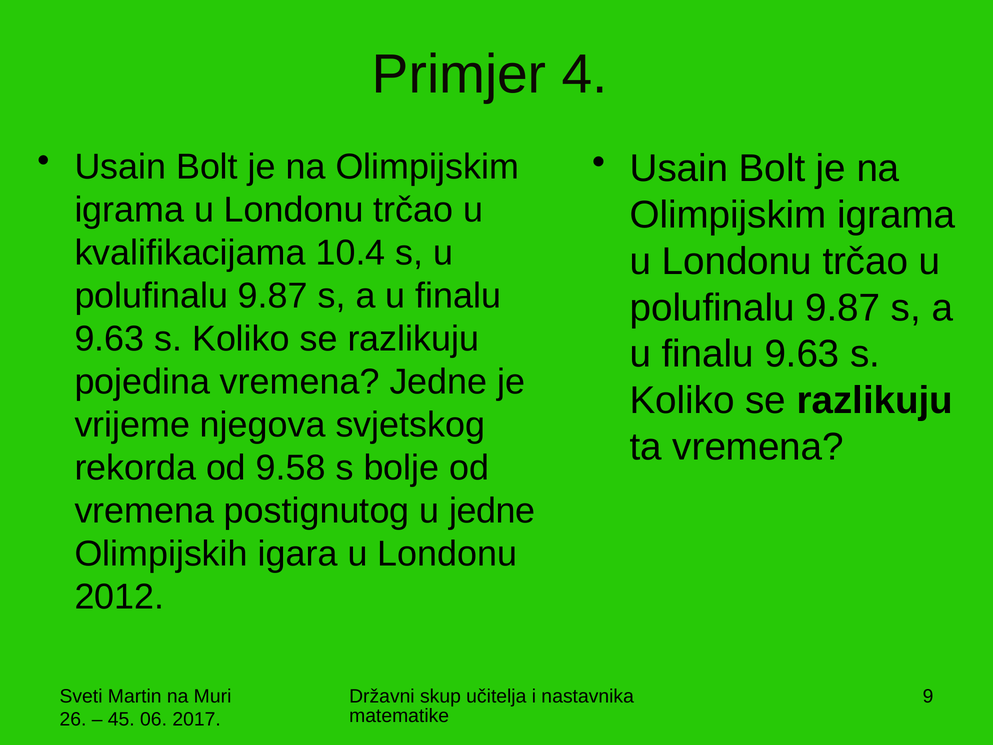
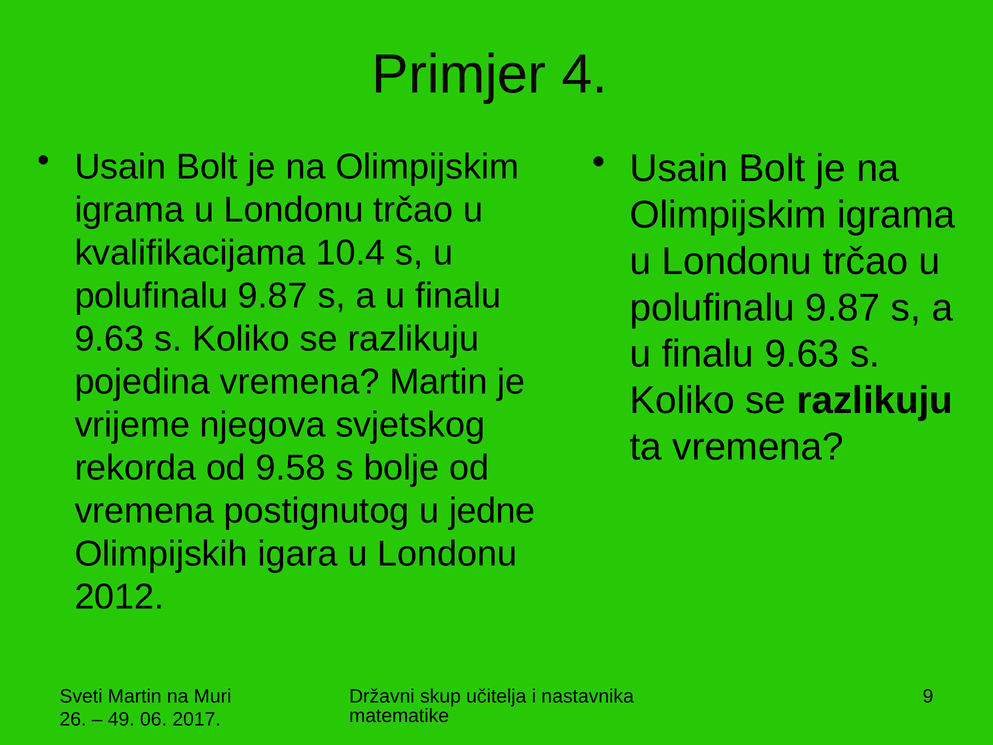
vremena Jedne: Jedne -> Martin (438, 382)
45: 45 -> 49 (121, 719)
